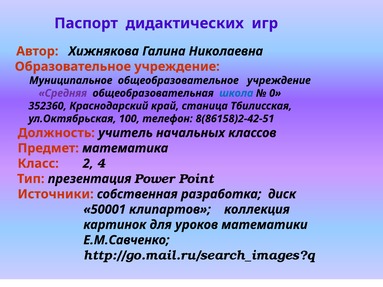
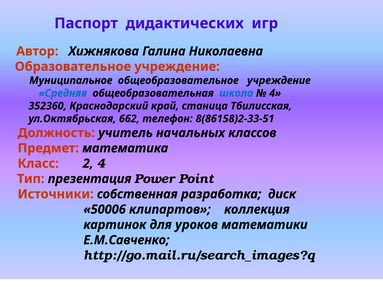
Средняя colour: purple -> blue (63, 93)
0: 0 -> 4 (275, 93)
100: 100 -> 662 (129, 119)
8(86158)2-42-51: 8(86158)2-42-51 -> 8(86158)2-33-51 (235, 119)
50001: 50001 -> 50006 (105, 210)
